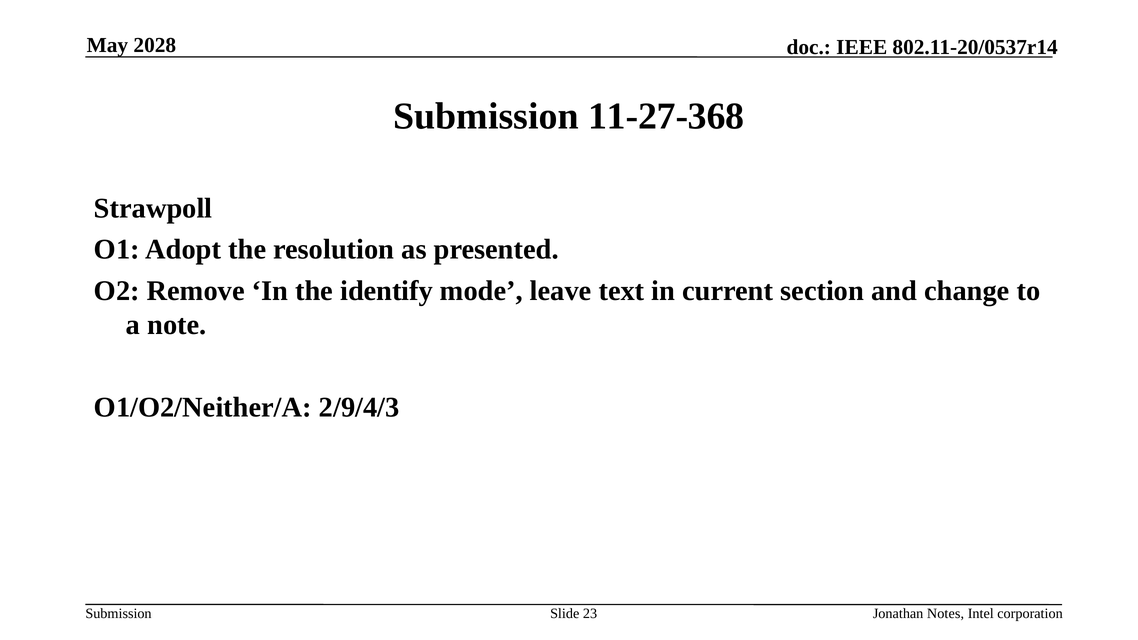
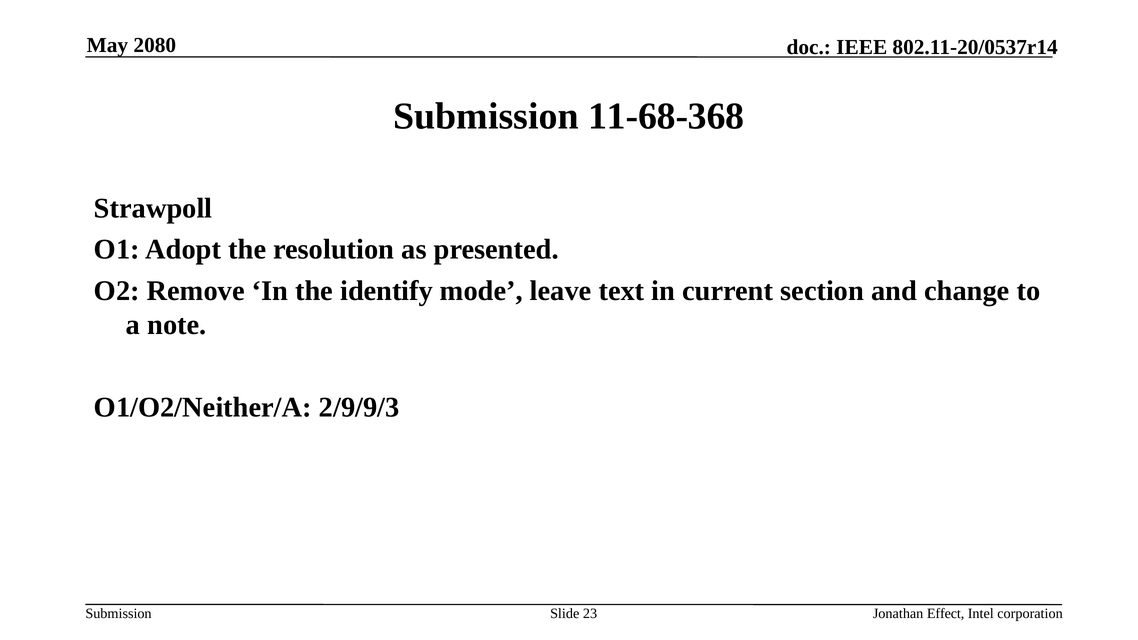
2028: 2028 -> 2080 (155, 45)
11-27-368: 11-27-368 -> 11-68-368 (666, 116)
2/9/4/3: 2/9/4/3 -> 2/9/9/3 (359, 407)
Notes: Notes -> Effect (946, 614)
